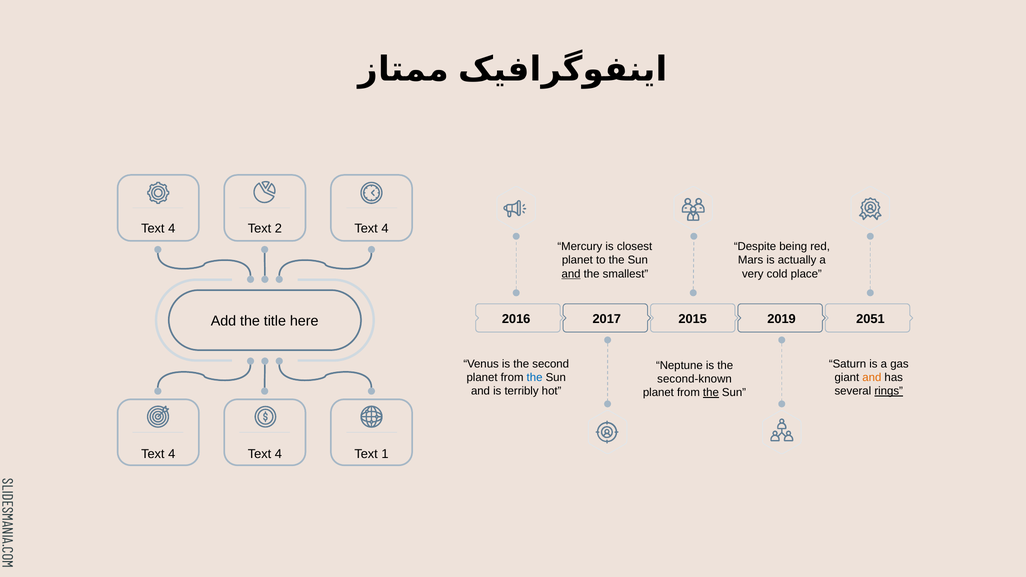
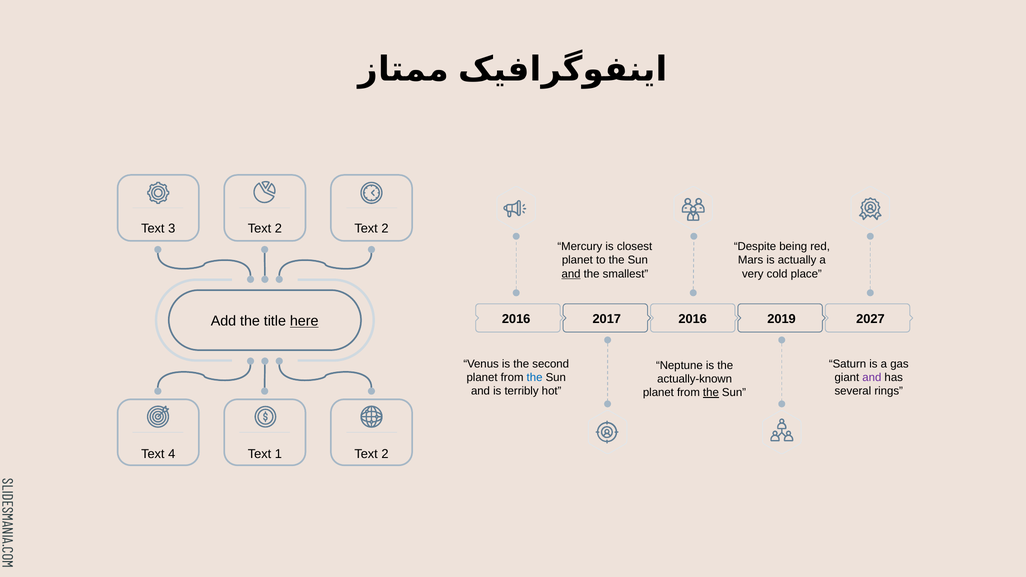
4: 4 -> 3 (172, 229)
2 Text 4: 4 -> 2 (385, 228)
2017 2015: 2015 -> 2016 (693, 319)
2051: 2051 -> 2027 (870, 319)
here underline: none -> present (304, 321)
and colour: orange -> purple (872, 378)
second-known: second-known -> actually-known (695, 379)
rings underline: present -> none (889, 391)
4: 4 -> 1 (278, 454)
1: 1 -> 2 (385, 454)
